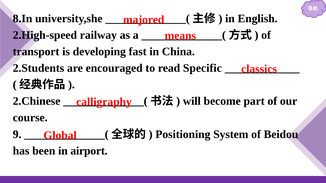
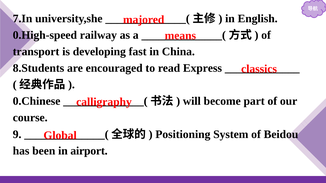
8.In: 8.In -> 7.In (23, 19)
2.High-speed: 2.High-speed -> 0.High-speed (45, 35)
2.Students: 2.Students -> 8.Students (39, 68)
Specific: Specific -> Express (202, 68)
2.Chinese: 2.Chinese -> 0.Chinese (37, 101)
